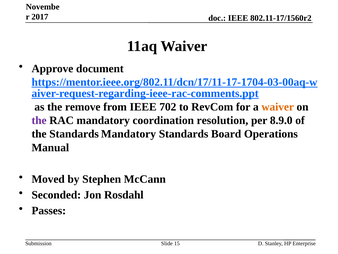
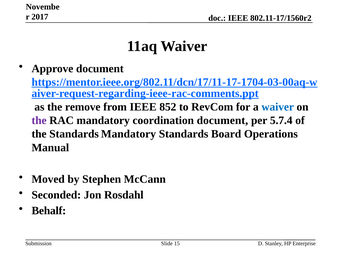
702: 702 -> 852 (168, 107)
waiver colour: orange -> blue (278, 107)
coordination resolution: resolution -> document (222, 120)
8.9.0: 8.9.0 -> 5.7.4 (281, 120)
Passes: Passes -> Behalf (49, 210)
